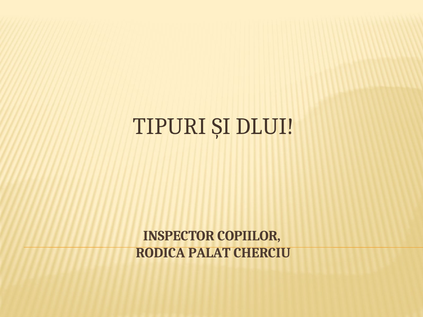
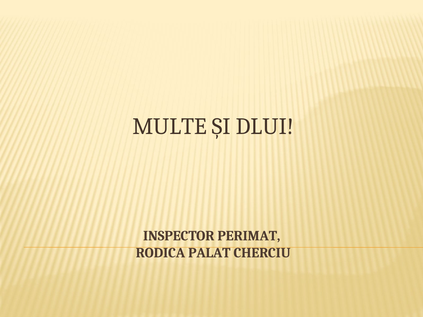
TIPURI: TIPURI -> MULTE (170, 126)
COPIILOR: COPIILOR -> PERIMAT (249, 236)
